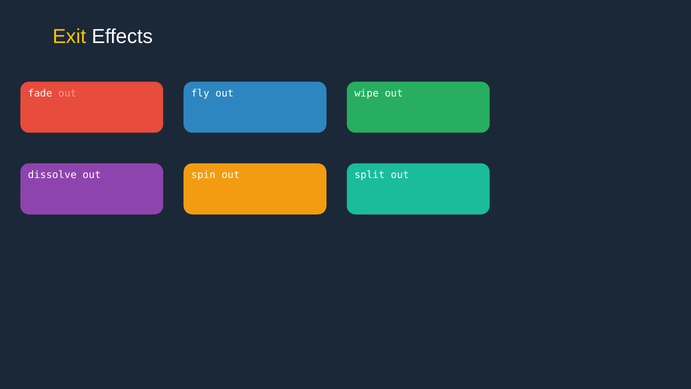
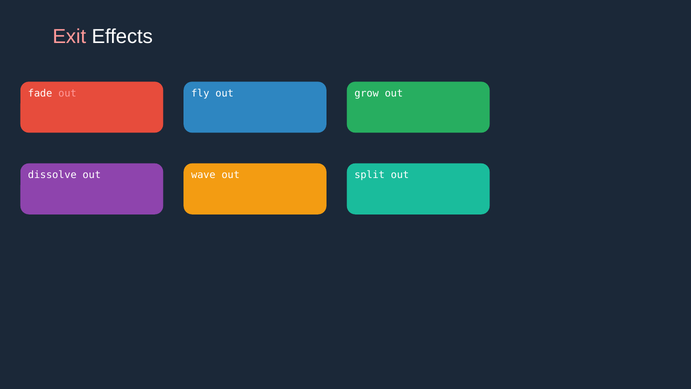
Exit colour: yellow -> pink (69, 37)
wipe: wipe -> grow (367, 93)
spin: spin -> wave (203, 175)
